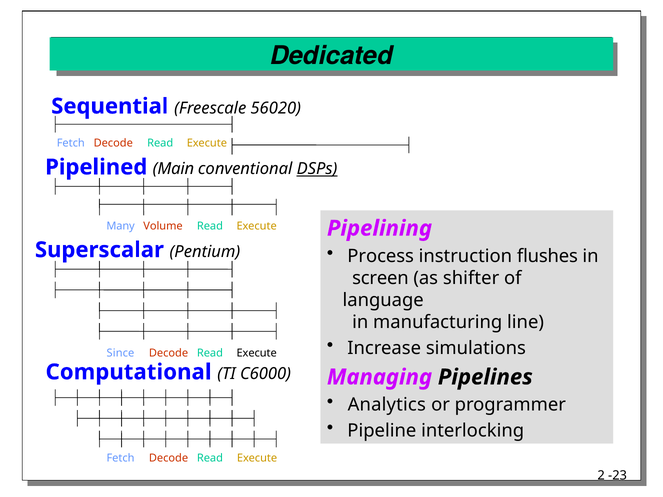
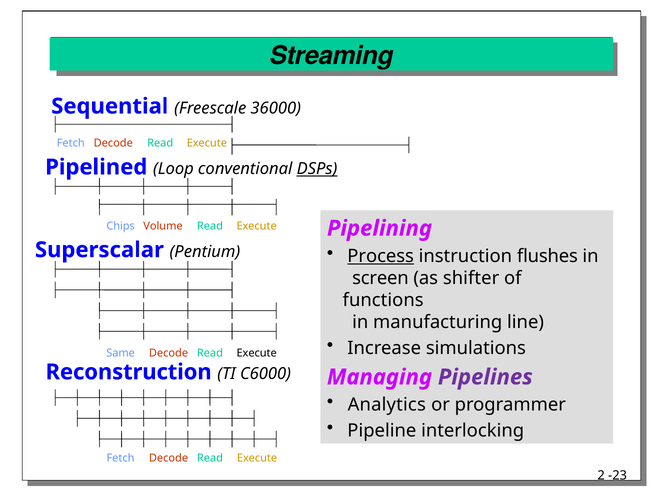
Dedicated: Dedicated -> Streaming (332, 56)
56020: 56020 -> 36000 (276, 108)
Main: Main -> Loop (173, 169)
Many: Many -> Chips (121, 226)
Process underline: none -> present (381, 256)
language: language -> functions (383, 300)
Since: Since -> Same (121, 353)
Computational: Computational -> Reconstruction (129, 372)
Pipelines colour: black -> purple (485, 377)
